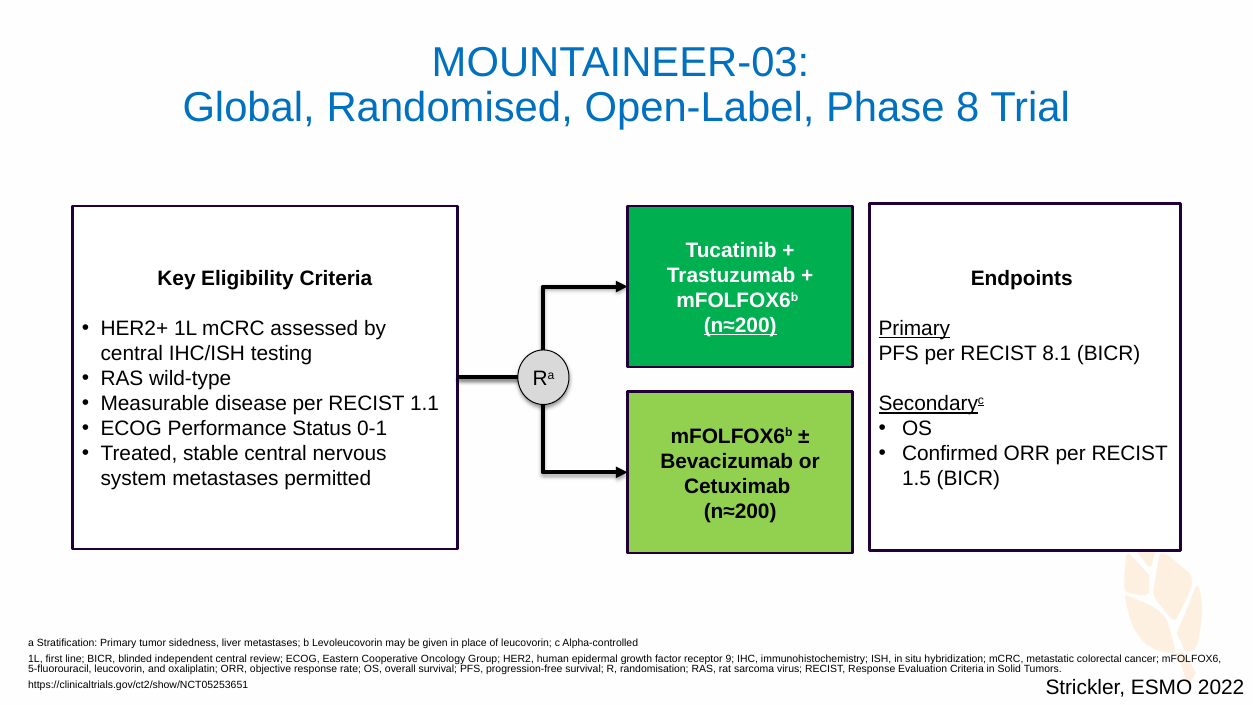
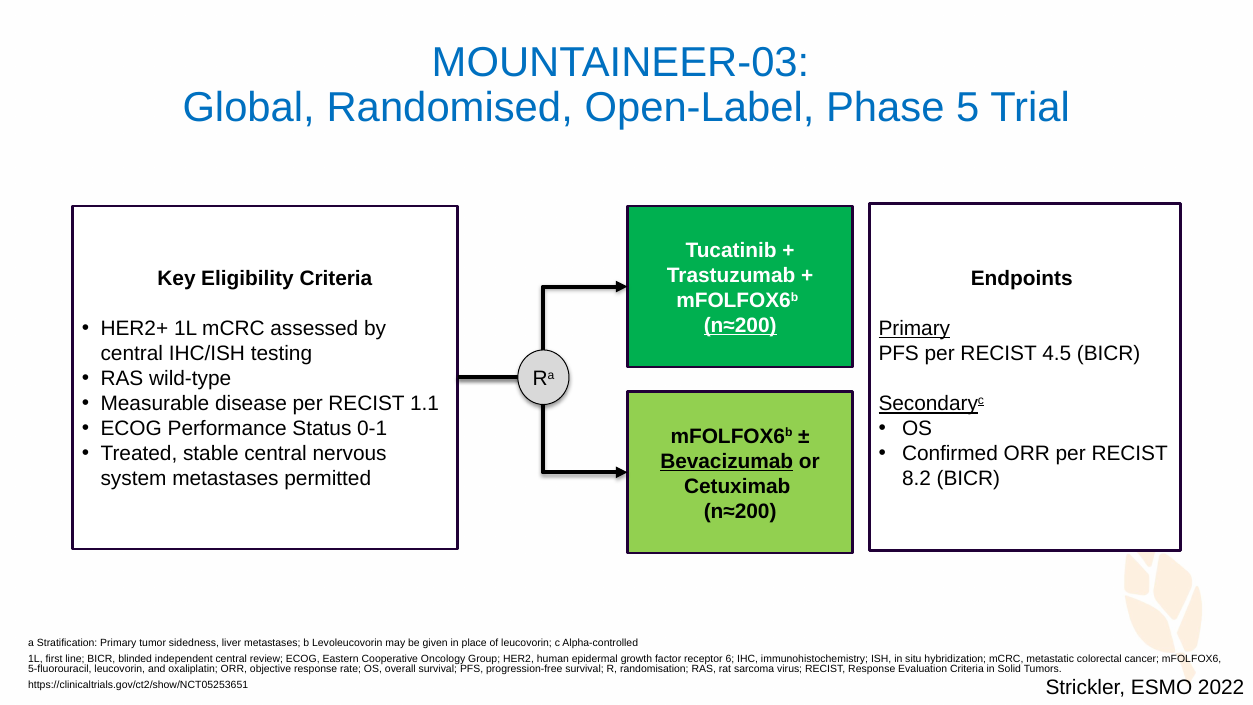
8: 8 -> 5 (968, 108)
8.1: 8.1 -> 4.5 (1057, 354)
Bevacizumab underline: none -> present (727, 461)
1.5: 1.5 -> 8.2 (916, 479)
9: 9 -> 6 (730, 659)
